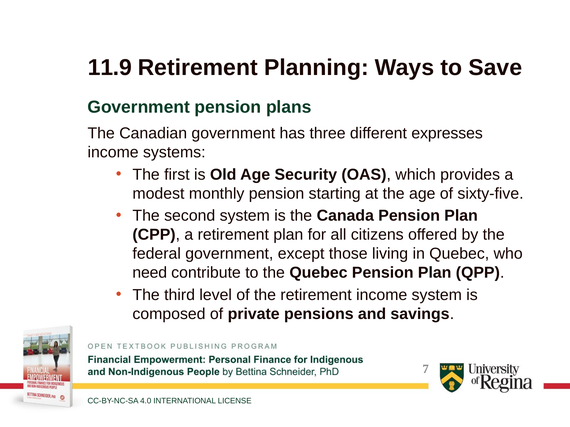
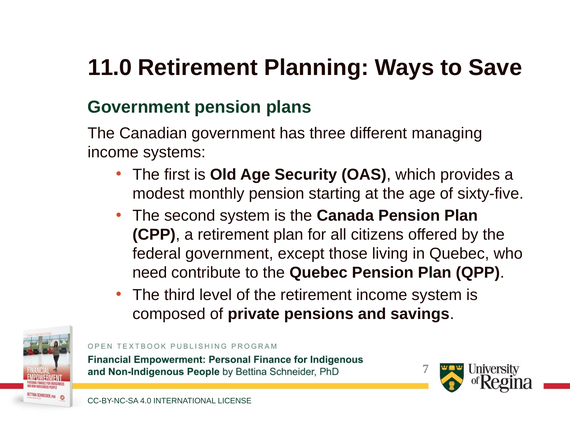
11.9: 11.9 -> 11.0 (110, 68)
expresses: expresses -> managing (447, 134)
